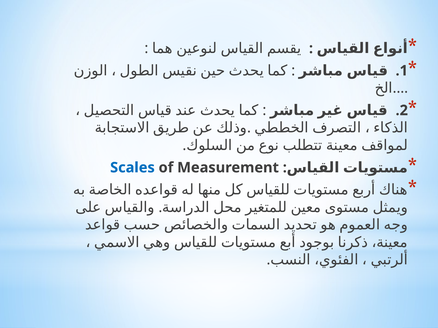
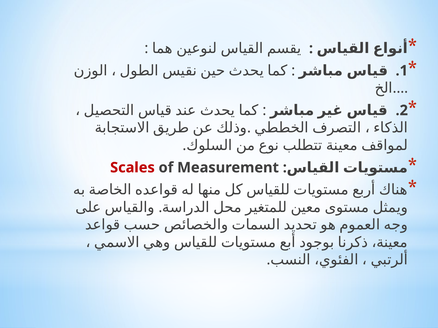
Scales colour: blue -> red (132, 168)
